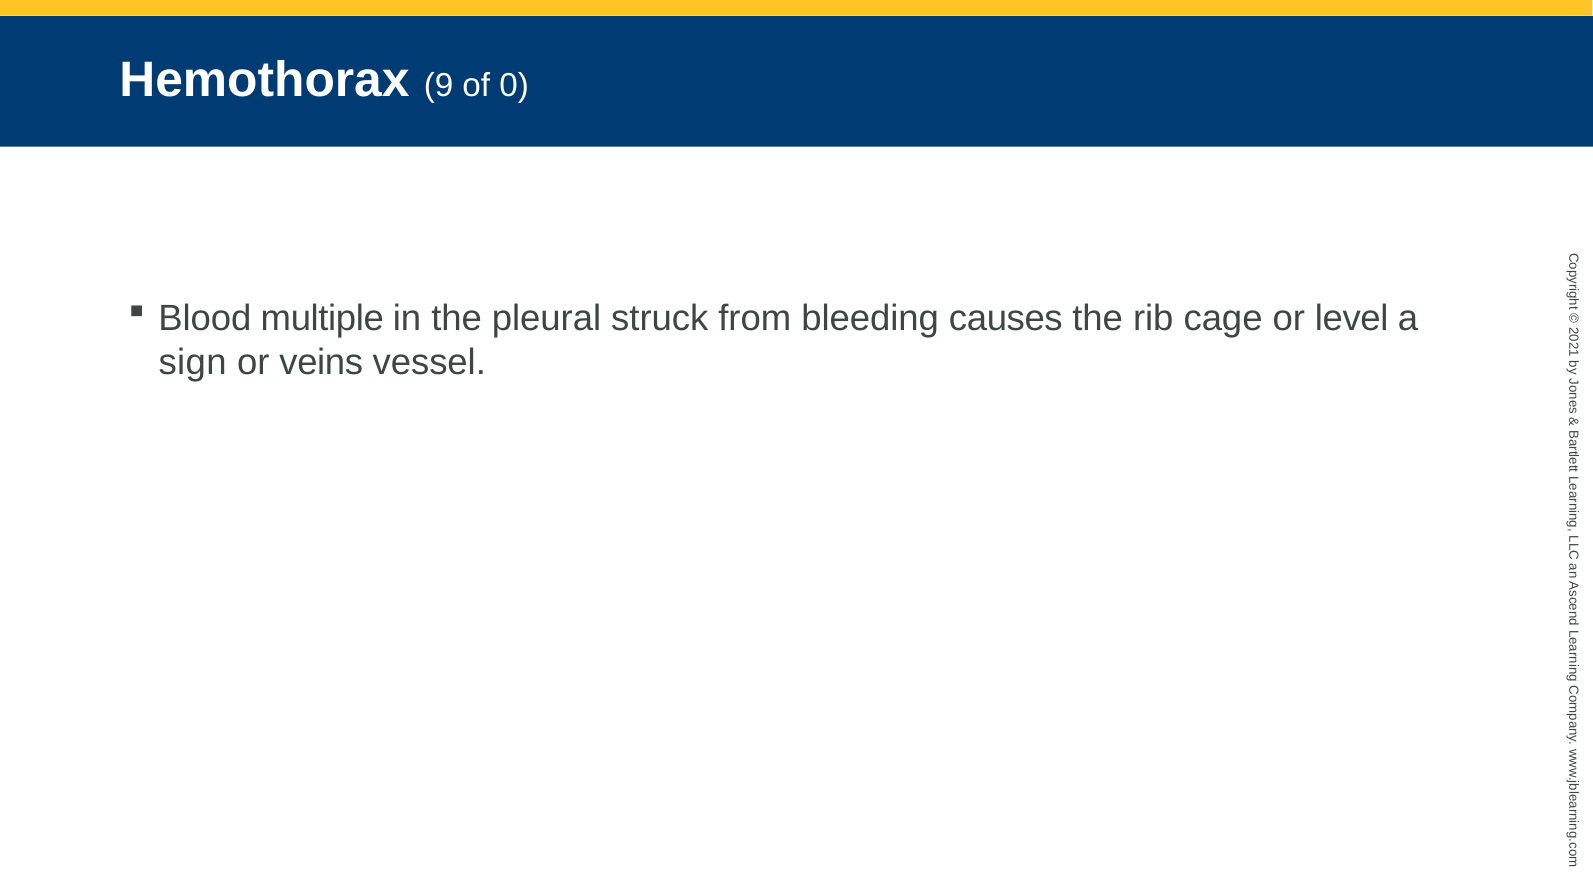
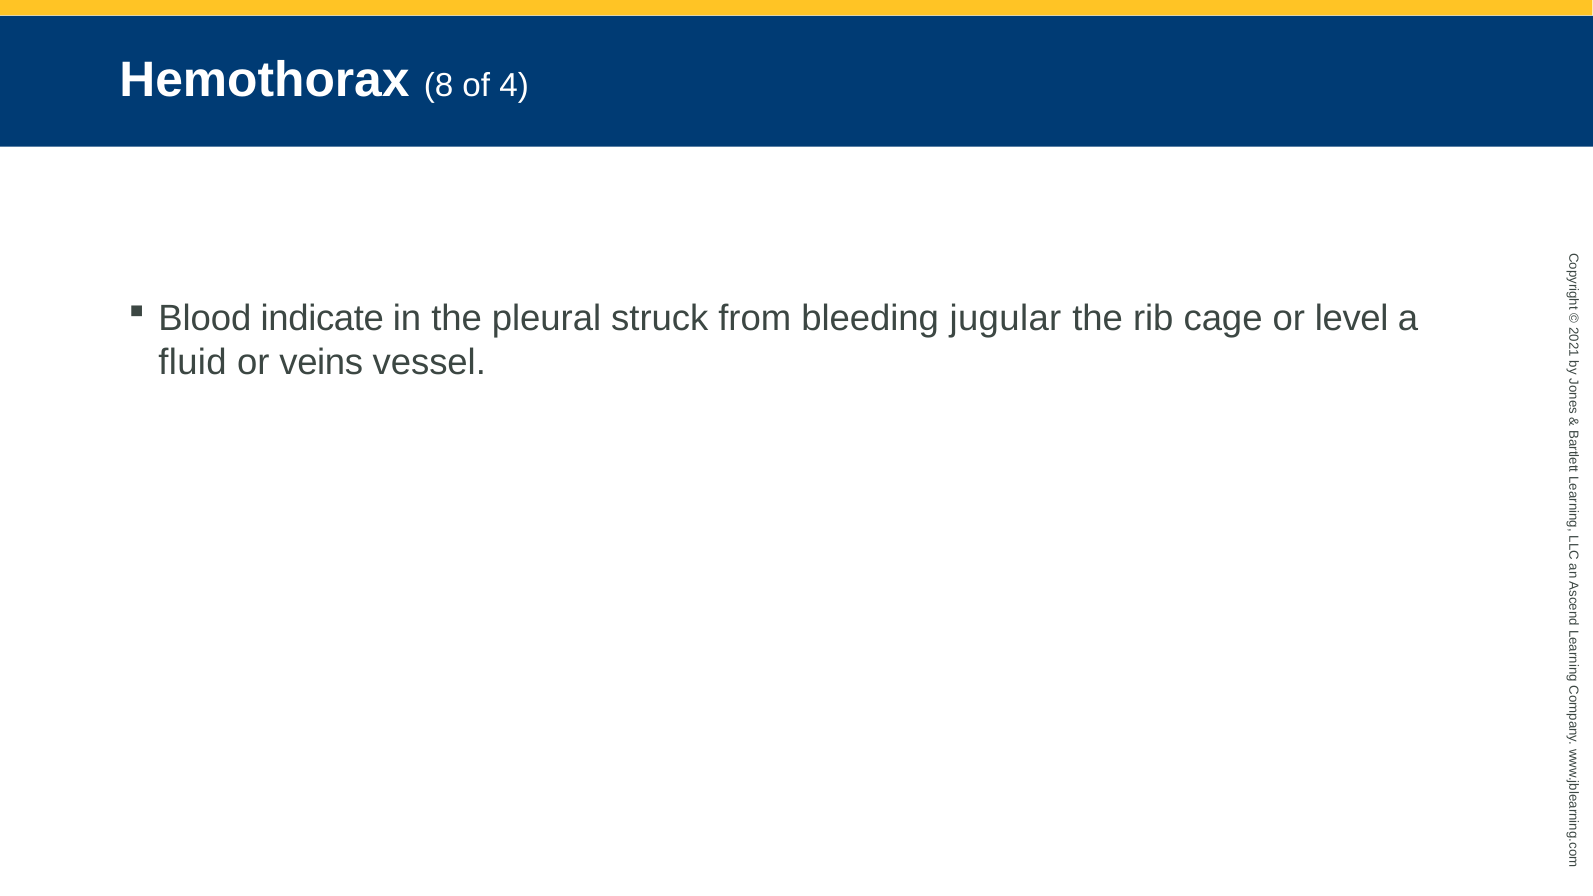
9: 9 -> 8 (438, 86)
of 0: 0 -> 4 (514, 86)
multiple: multiple -> indicate (322, 318)
causes: causes -> jugular (1005, 318)
sign: sign -> fluid (193, 362)
